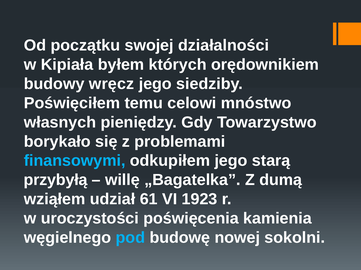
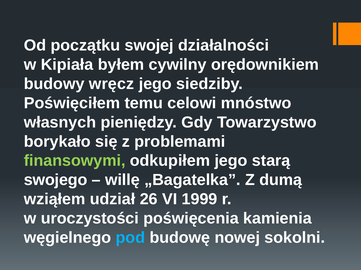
których: których -> cywilny (178, 65)
finansowymi colour: light blue -> light green (75, 161)
przybyłą: przybyłą -> swojego (56, 180)
61: 61 -> 26 (149, 200)
1923: 1923 -> 1999 (200, 200)
